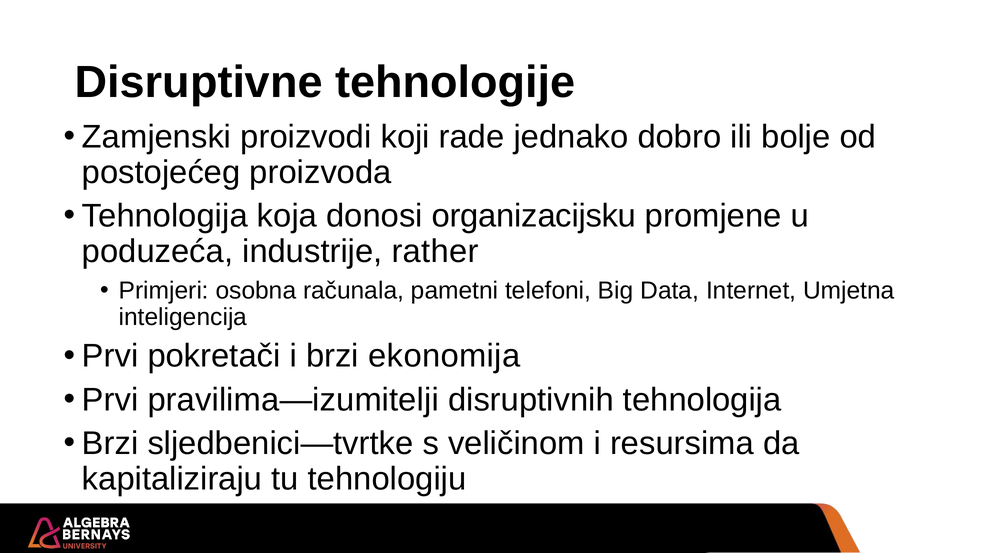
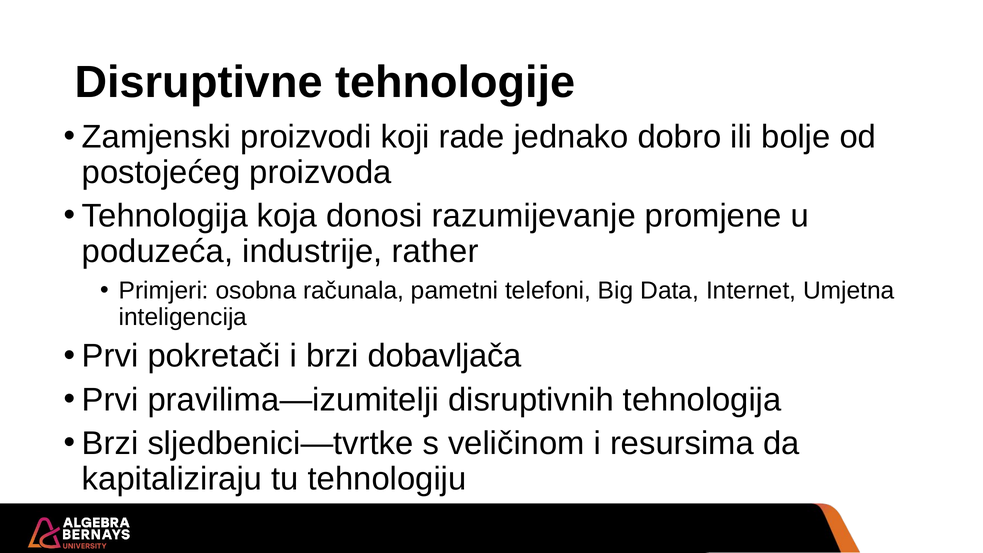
organizacijsku: organizacijsku -> razumijevanje (534, 216)
ekonomija: ekonomija -> dobavljača (445, 356)
